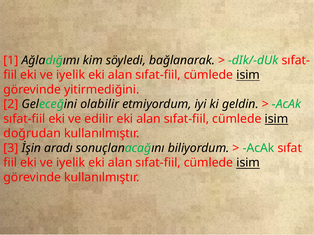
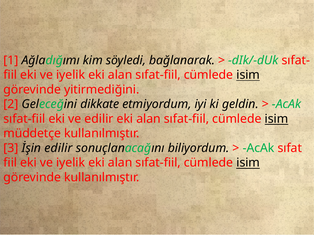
olabilir: olabilir -> dikkate (100, 104)
doğrudan: doğrudan -> müddetçe (32, 134)
İşin aradı: aradı -> edilir (58, 148)
